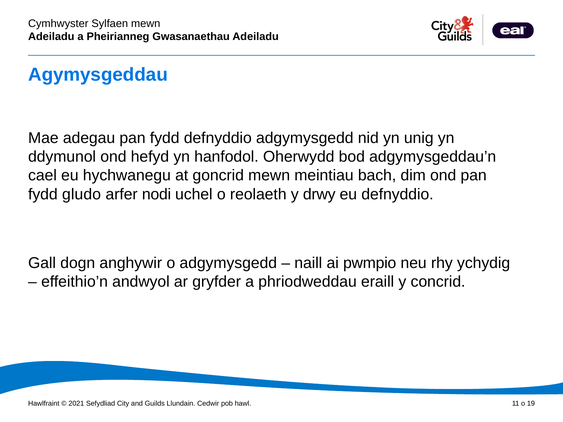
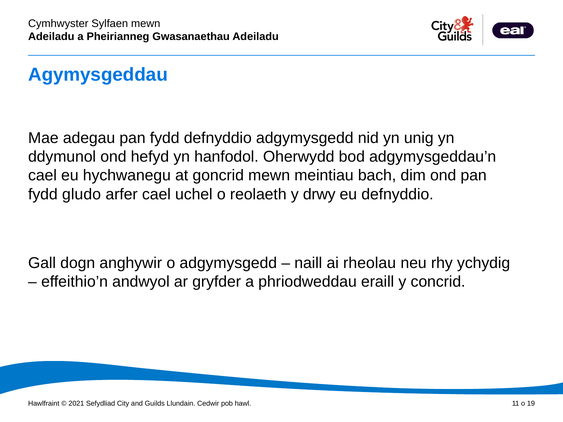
arfer nodi: nodi -> cael (156, 194)
pwmpio: pwmpio -> rheolau (370, 263)
